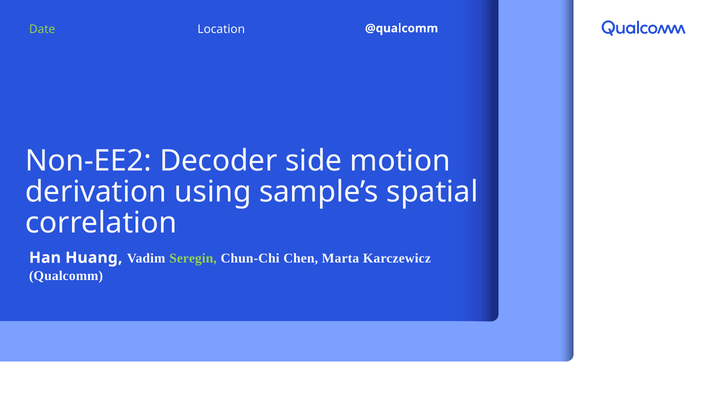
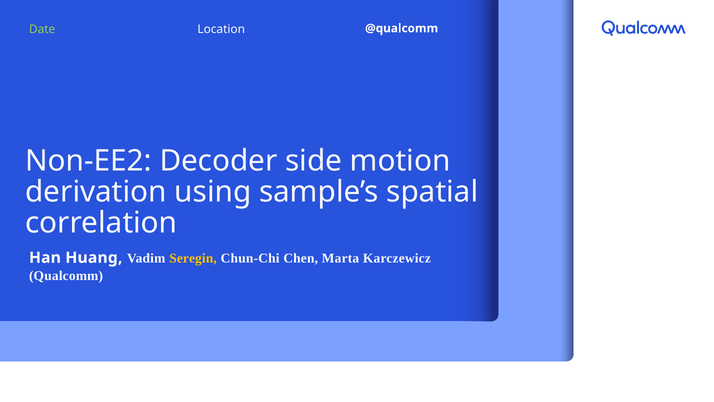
Seregin colour: light green -> yellow (193, 258)
